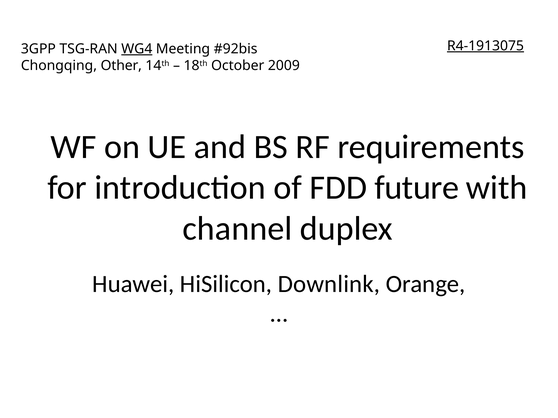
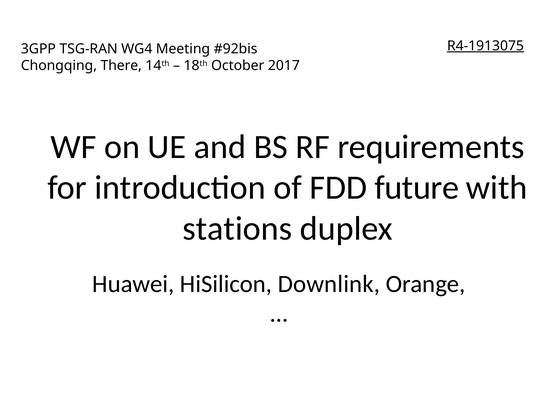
WG4 underline: present -> none (137, 49)
Other: Other -> There (121, 66)
2009: 2009 -> 2017 (284, 66)
channel: channel -> stations (237, 229)
